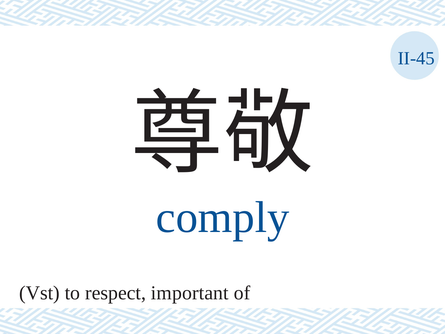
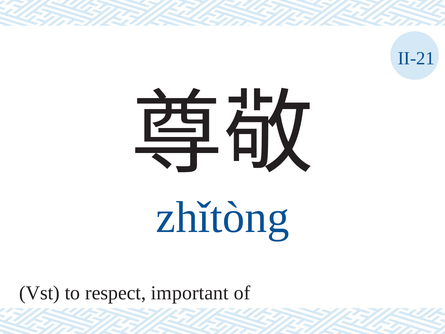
II-45: II-45 -> II-21 (416, 58)
comply: comply -> zhǐtòng (223, 217)
